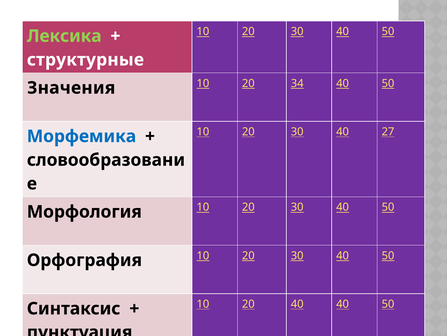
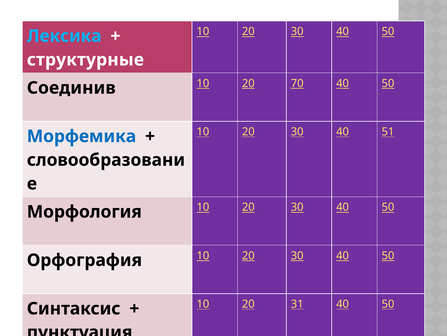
Лексика colour: light green -> light blue (64, 36)
Значения: Значения -> Соединив (71, 88)
34: 34 -> 70 (297, 83)
27: 27 -> 51 (388, 131)
20 40: 40 -> 31 (297, 303)
